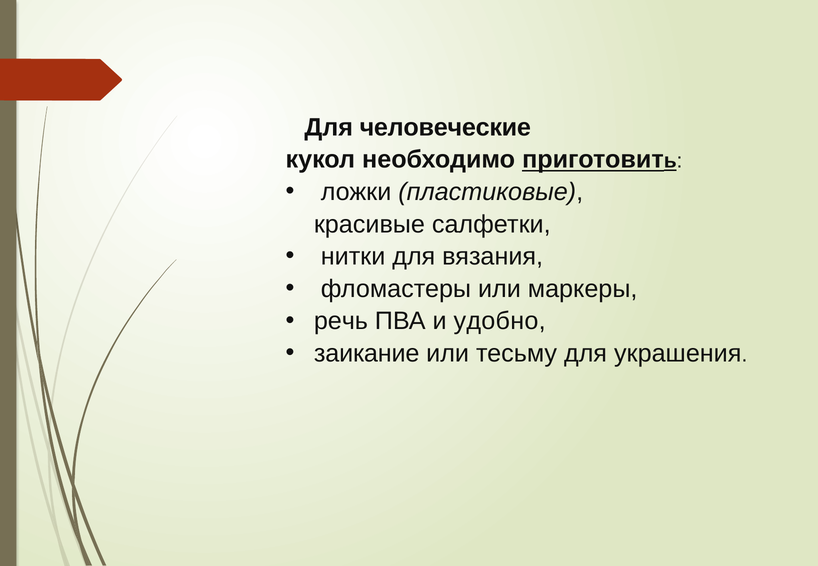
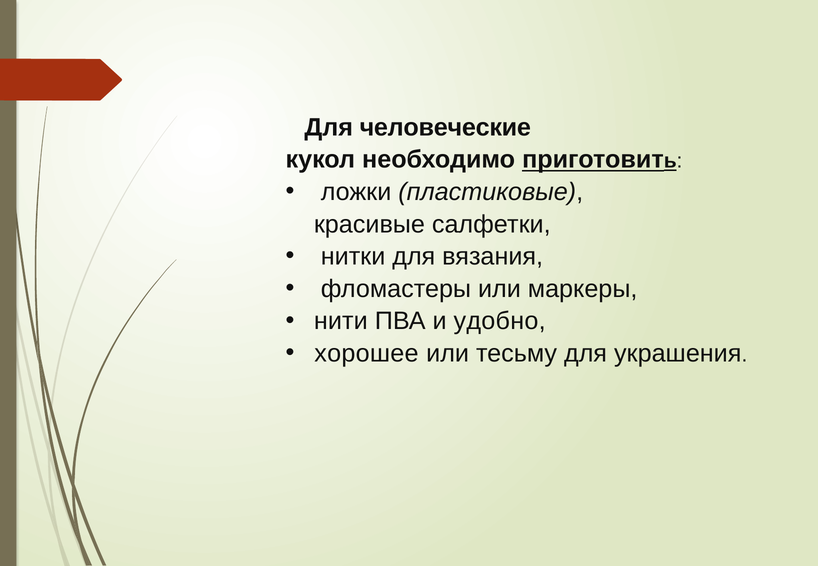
речь: речь -> нити (341, 321)
заикание: заикание -> хорошее (366, 354)
